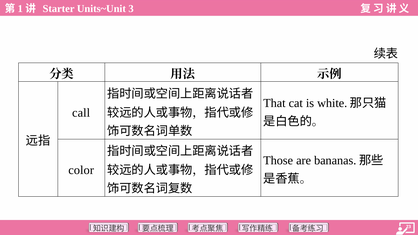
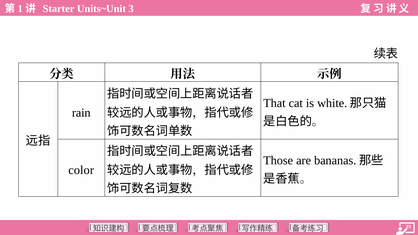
call: call -> rain (81, 113)
